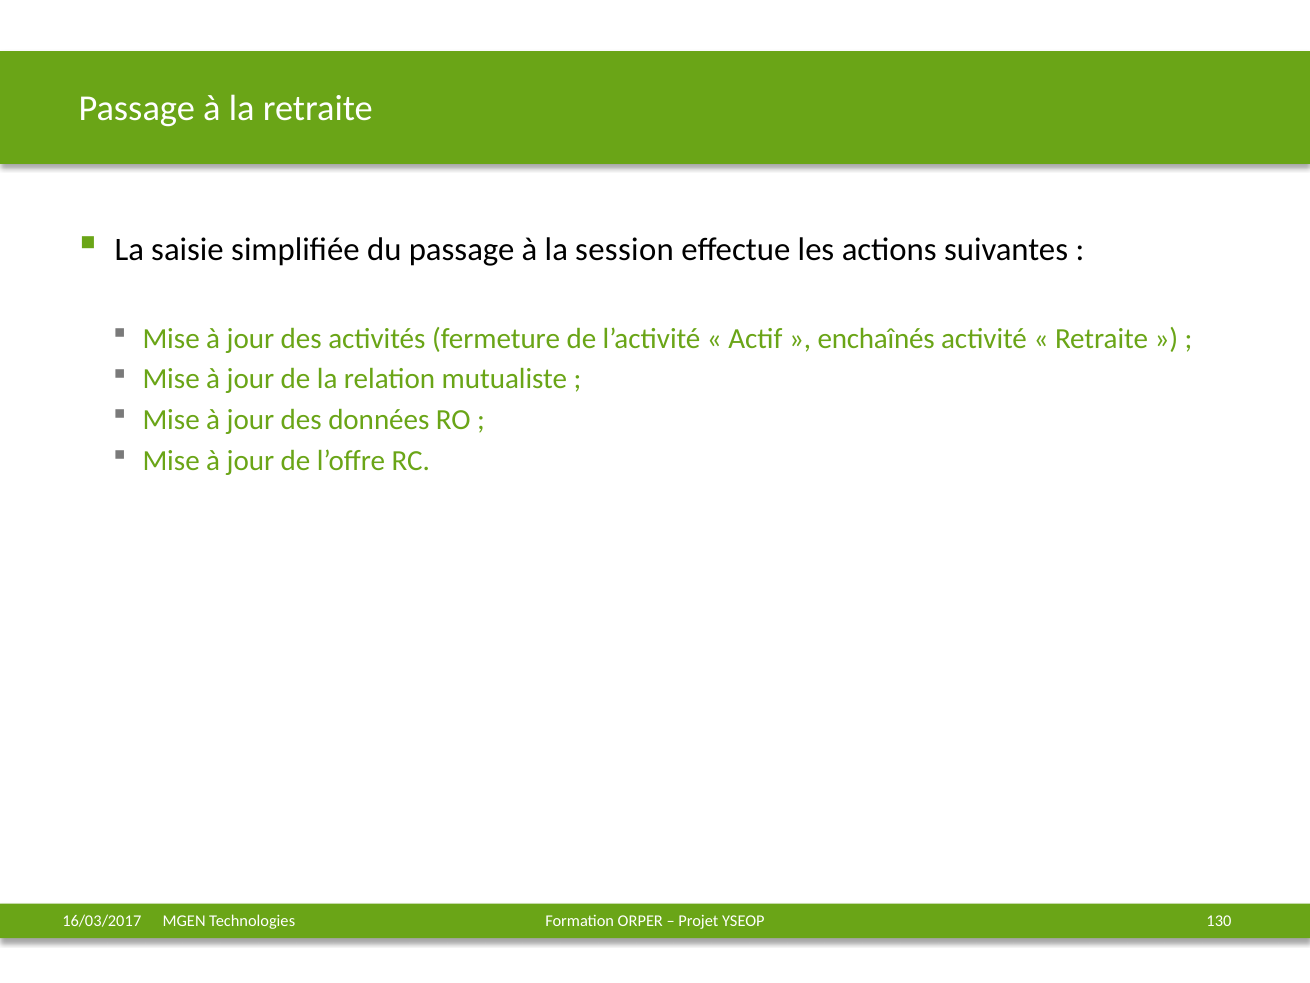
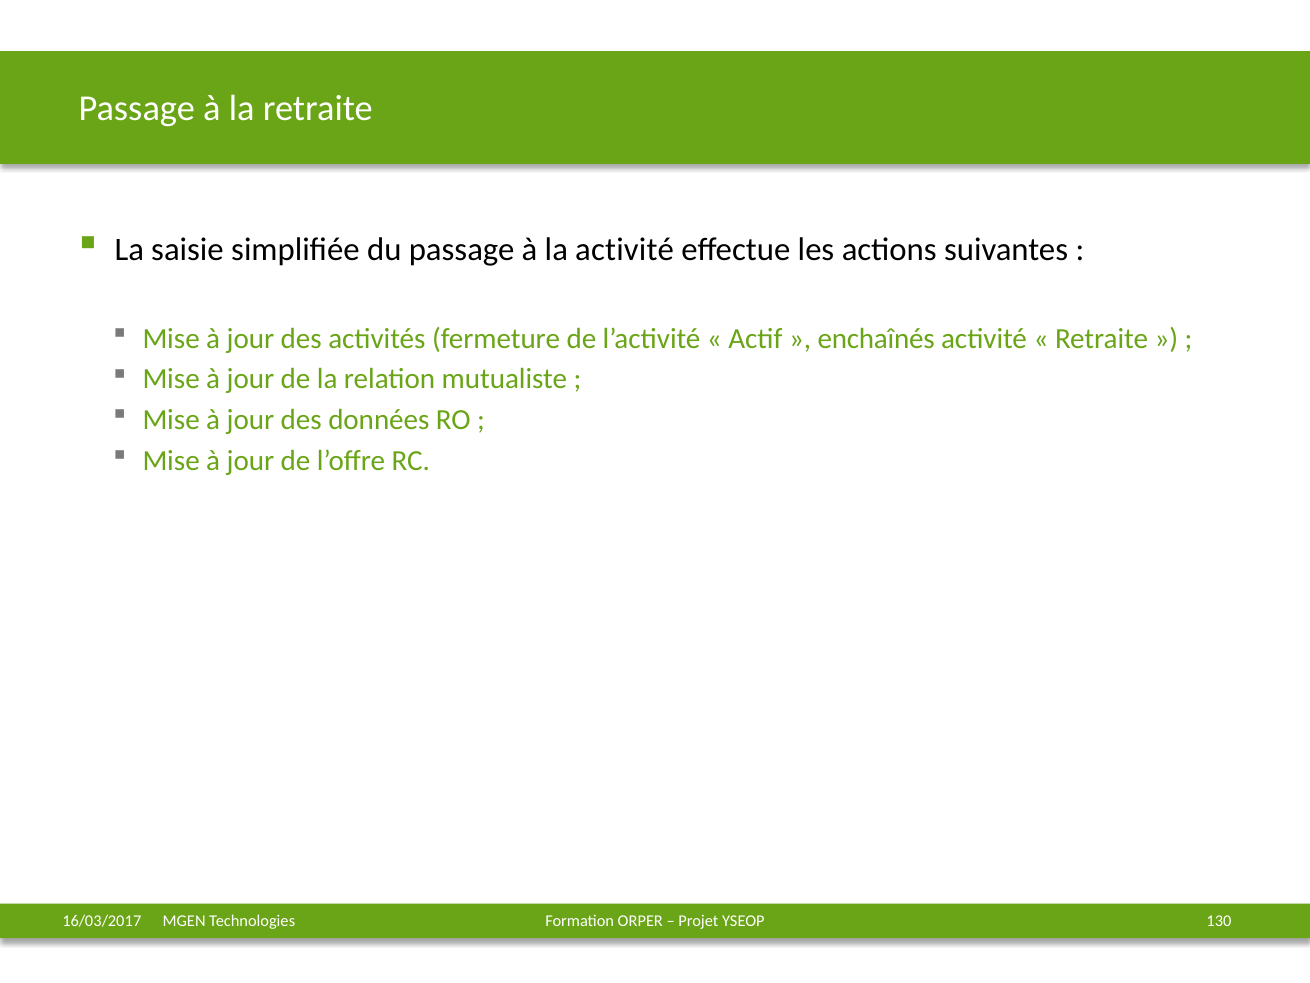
la session: session -> activité (625, 250)
